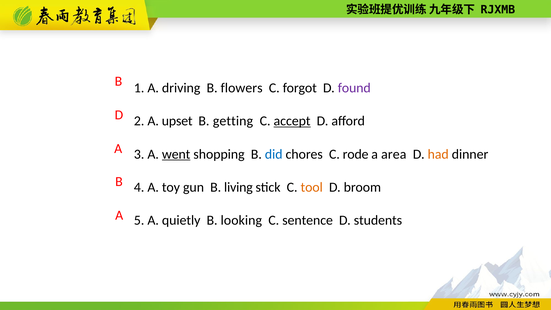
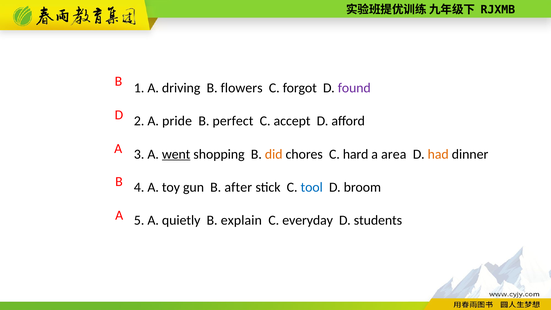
upset: upset -> pride (177, 121)
getting: getting -> perfect (233, 121)
accept underline: present -> none (292, 121)
did colour: blue -> orange (274, 154)
rode: rode -> hard (356, 154)
living: living -> after (238, 187)
tool colour: orange -> blue (312, 187)
looking: looking -> explain (241, 220)
sentence: sentence -> everyday (308, 220)
